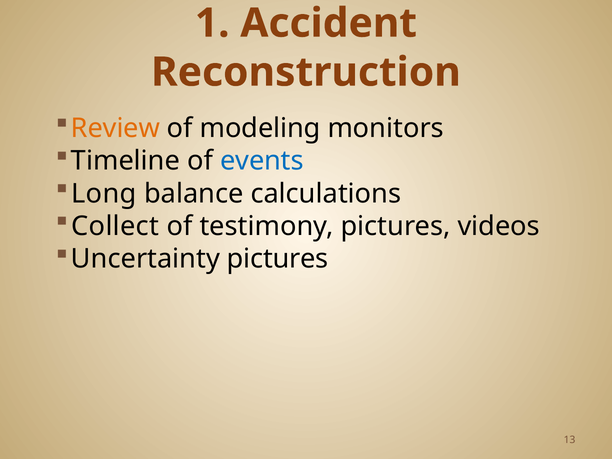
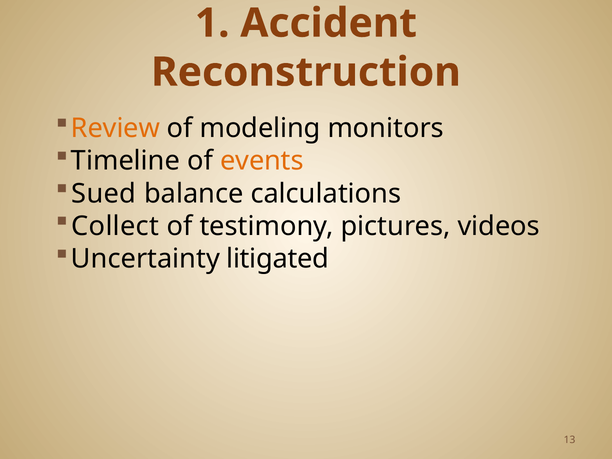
events colour: blue -> orange (262, 161)
Long: Long -> Sued (104, 194)
Uncertainty pictures: pictures -> litigated (278, 259)
